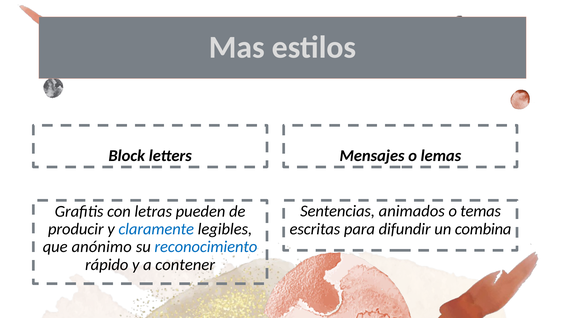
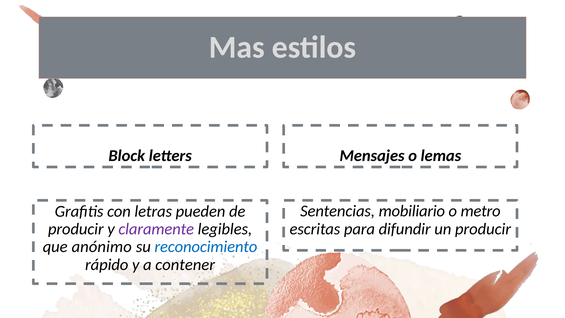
animados: animados -> mobiliario (412, 211)
temas: temas -> metro (481, 211)
un combina: combina -> producir (483, 229)
claramente colour: blue -> purple (156, 229)
